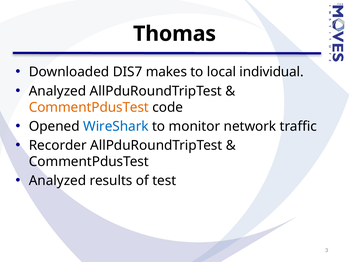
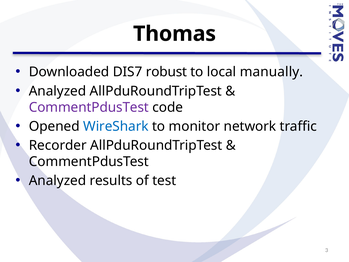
makes: makes -> robust (166, 72)
individual: individual -> manually (271, 72)
CommentPdusTest colour: orange -> purple (89, 107)
